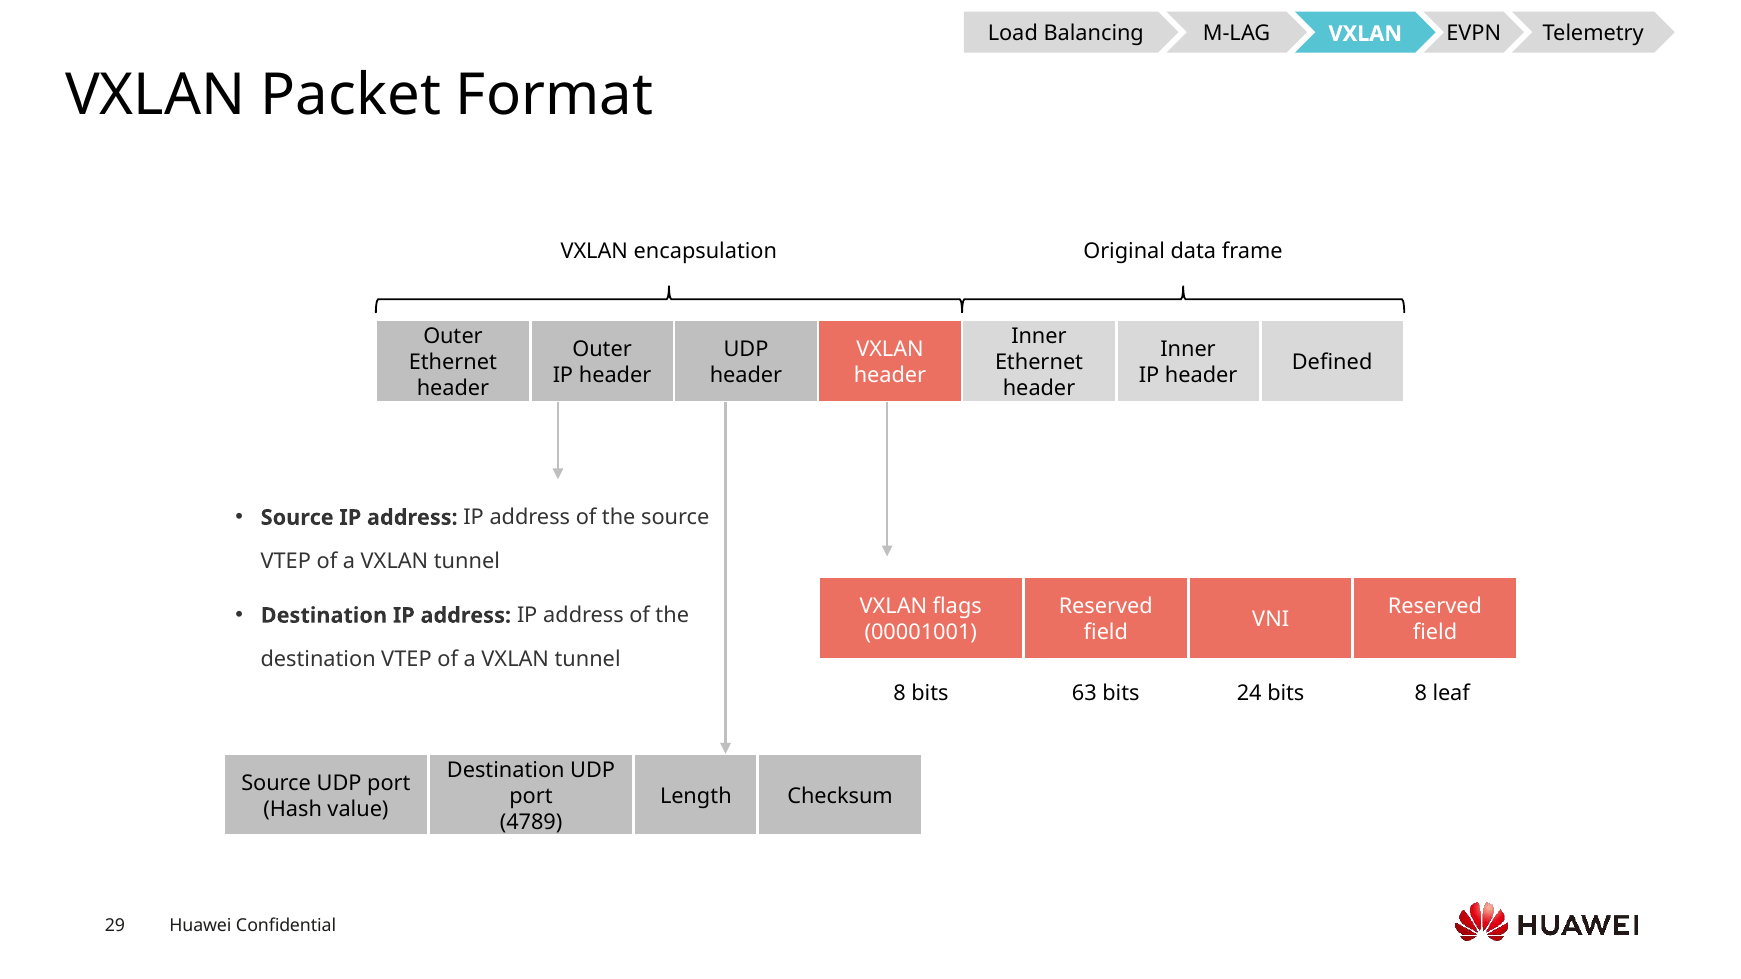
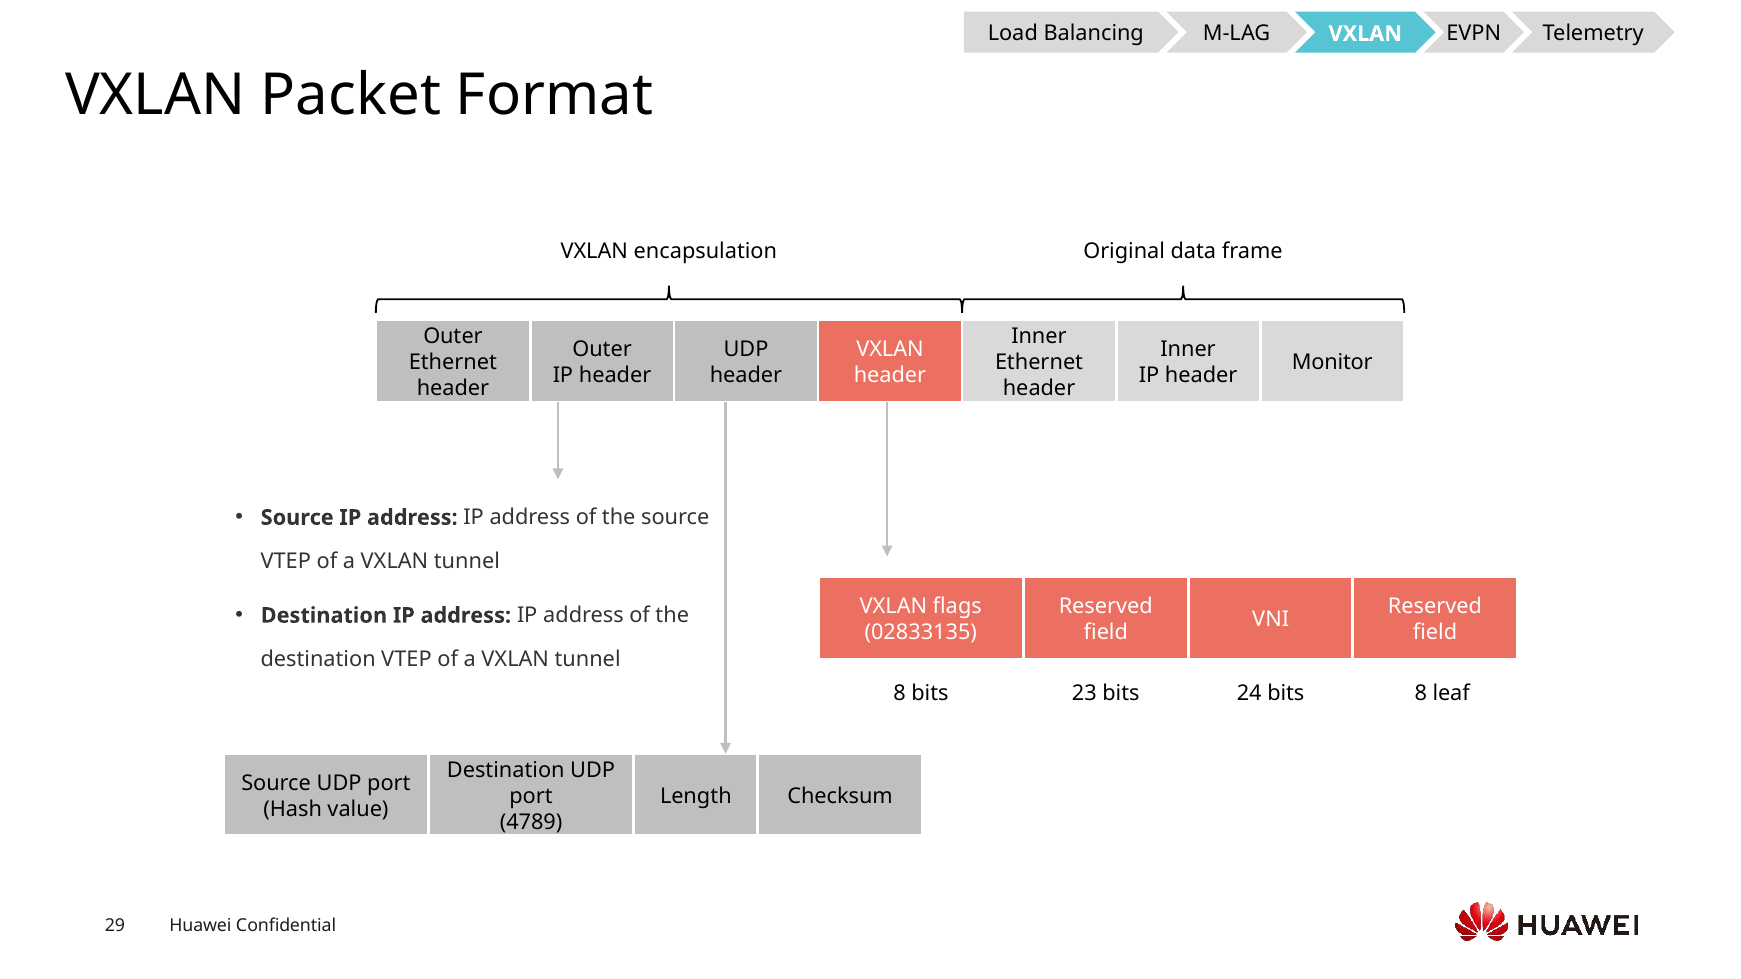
Defined: Defined -> Monitor (1332, 363)
00001001: 00001001 -> 02833135 (921, 633)
63: 63 -> 23 (1084, 694)
